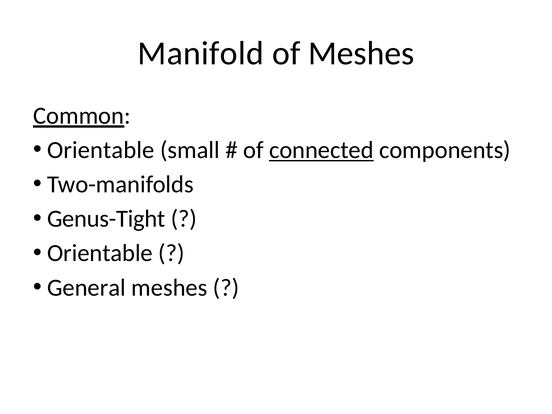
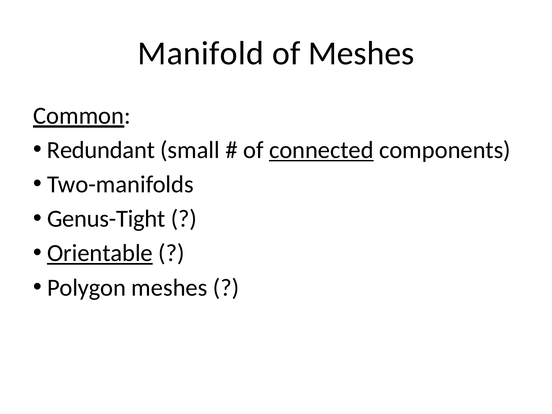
Orientable: Orientable -> Redundant (101, 150)
Orientable underline: none -> present (100, 253)
General: General -> Polygon (87, 288)
